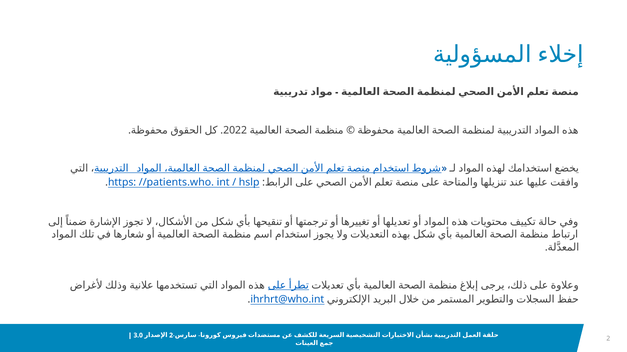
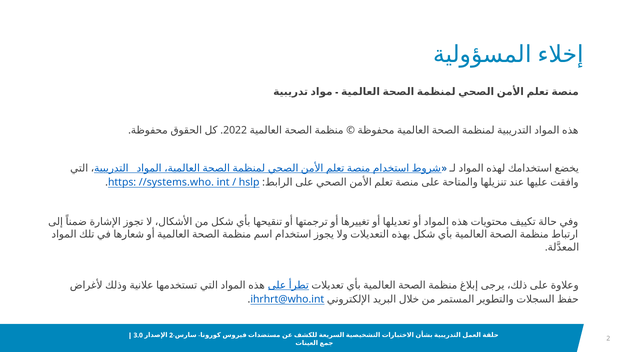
//patients.who: //patients.who -> //systems.who (176, 183)
